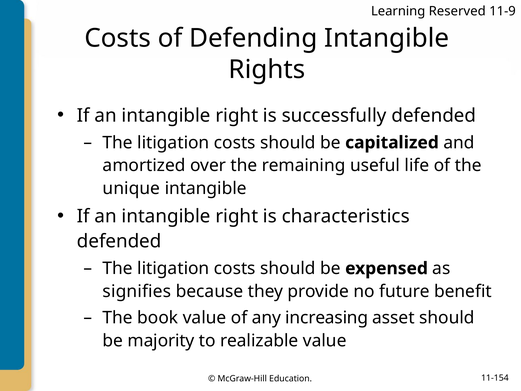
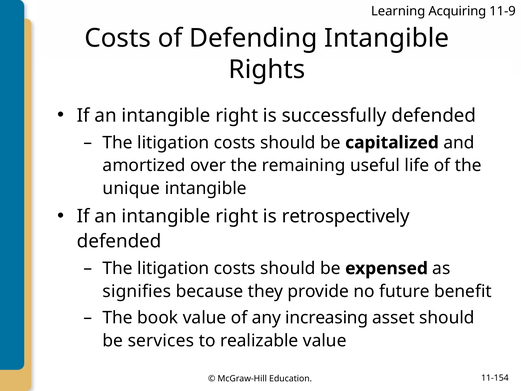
Reserved: Reserved -> Acquiring (457, 11)
characteristics: characteristics -> retrospectively (346, 216)
majority: majority -> services (161, 340)
